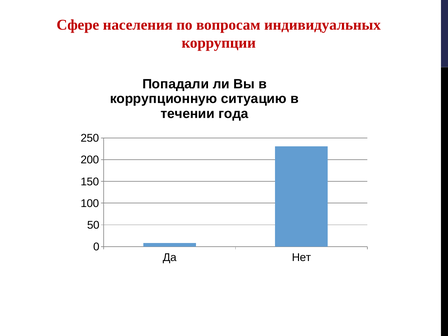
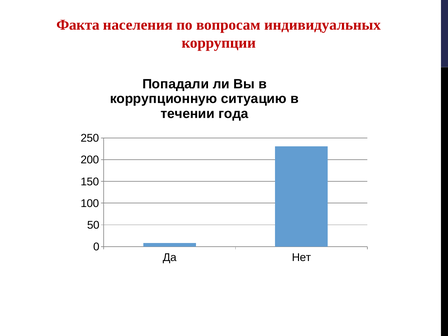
Сфере: Сфере -> Факта (78, 25)
